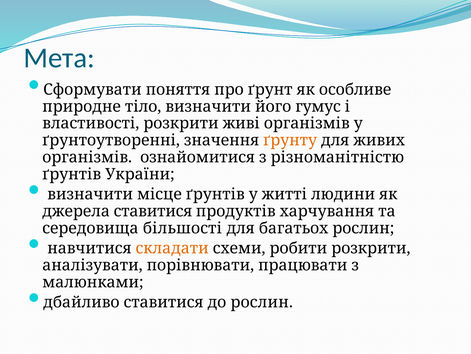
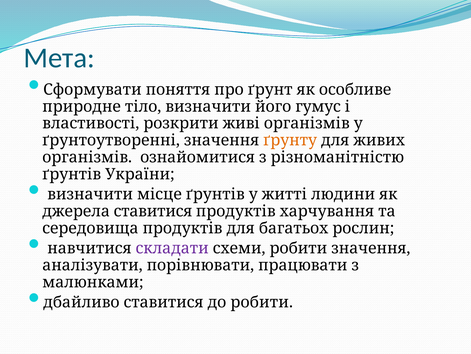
середовища більшості: більшості -> продуктів (183, 228)
складати colour: orange -> purple (172, 248)
робити розкрити: розкрити -> значення (371, 248)
до рослин: рослин -> робити (262, 302)
